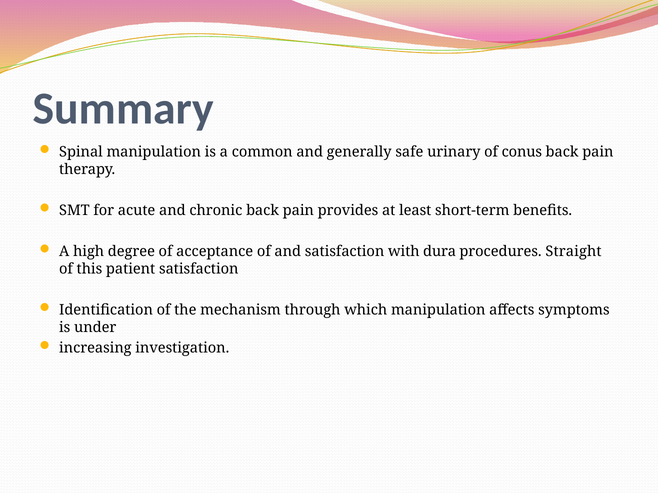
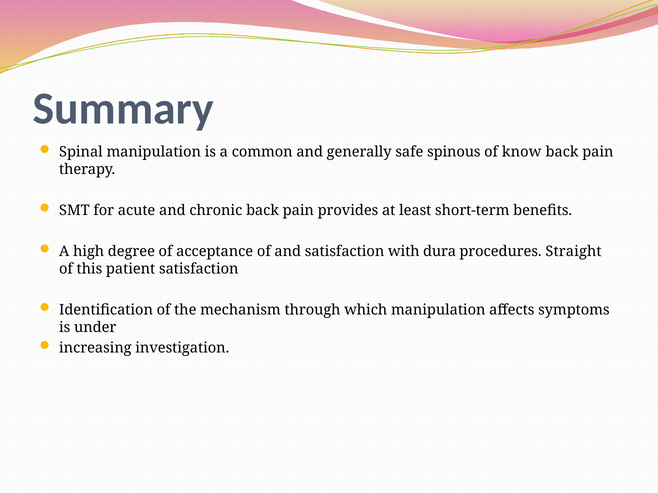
urinary: urinary -> spinous (454, 152)
conus: conus -> know (522, 152)
